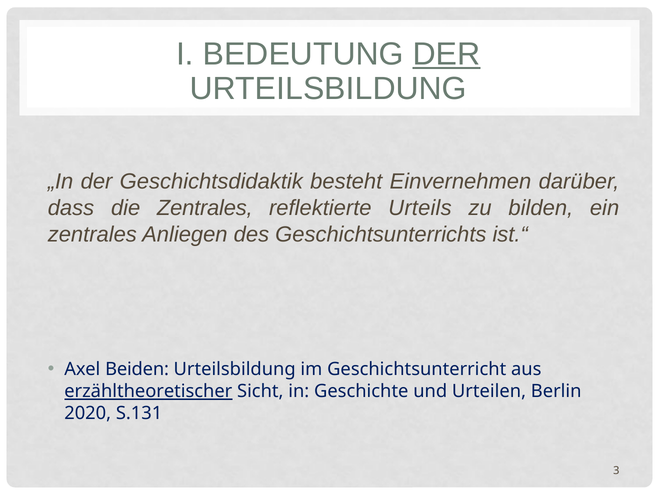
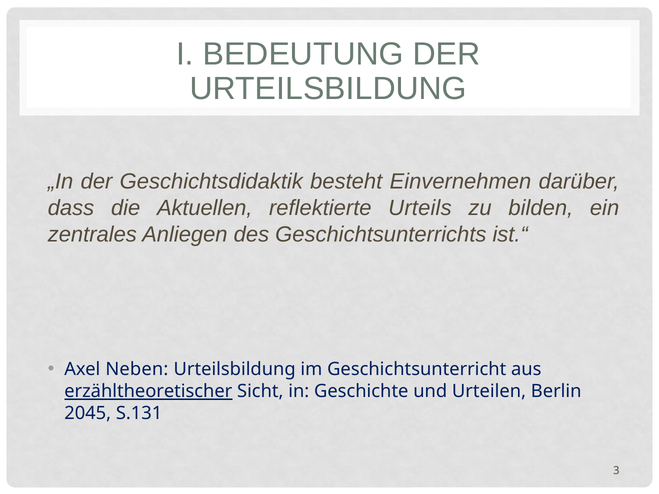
DER underline: present -> none (446, 54)
die Zentrales: Zentrales -> Aktuellen (205, 208)
Beiden: Beiden -> Neben (137, 370)
2020: 2020 -> 2045 (88, 414)
